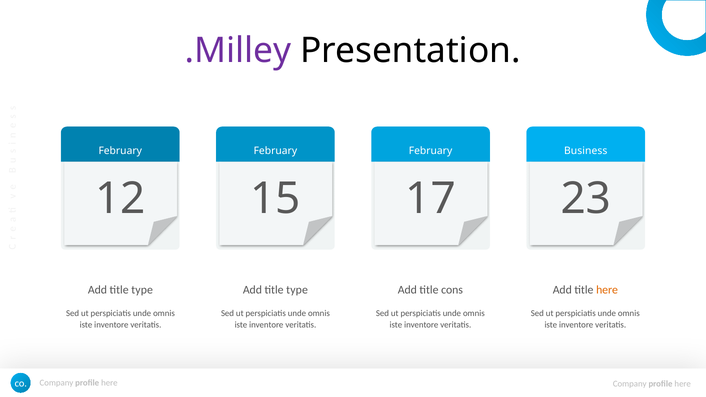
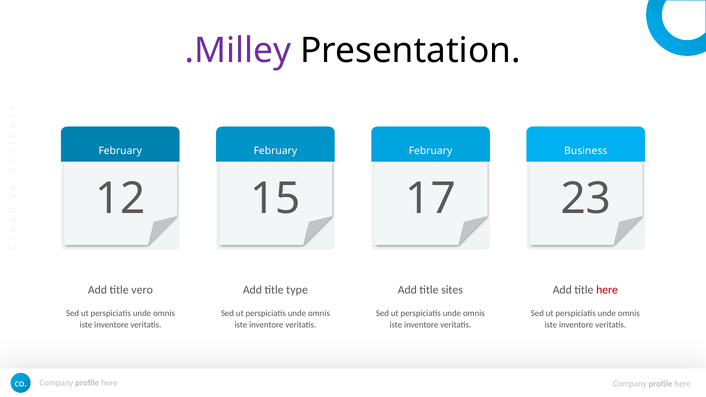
type: type -> vero (142, 290)
cons: cons -> sites (452, 290)
here colour: orange -> red (607, 290)
